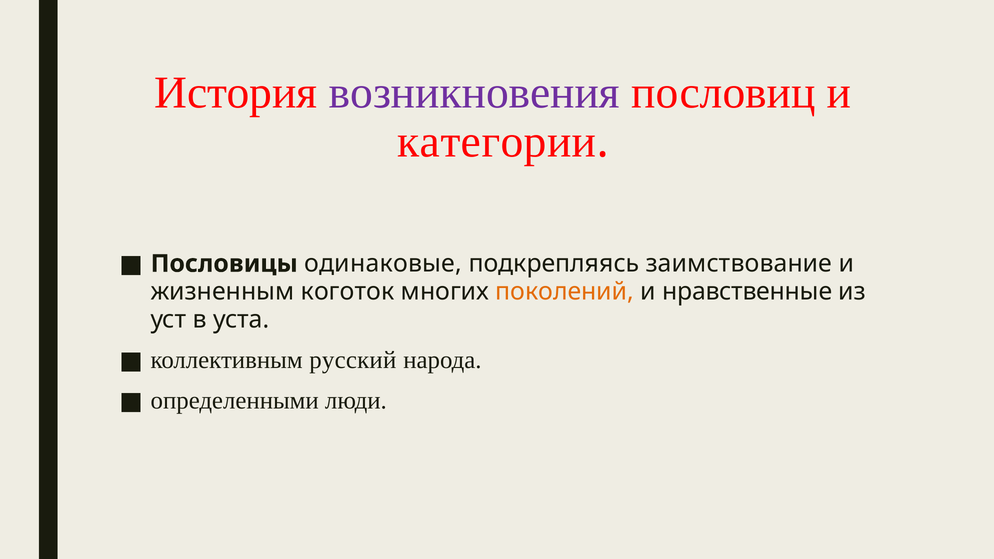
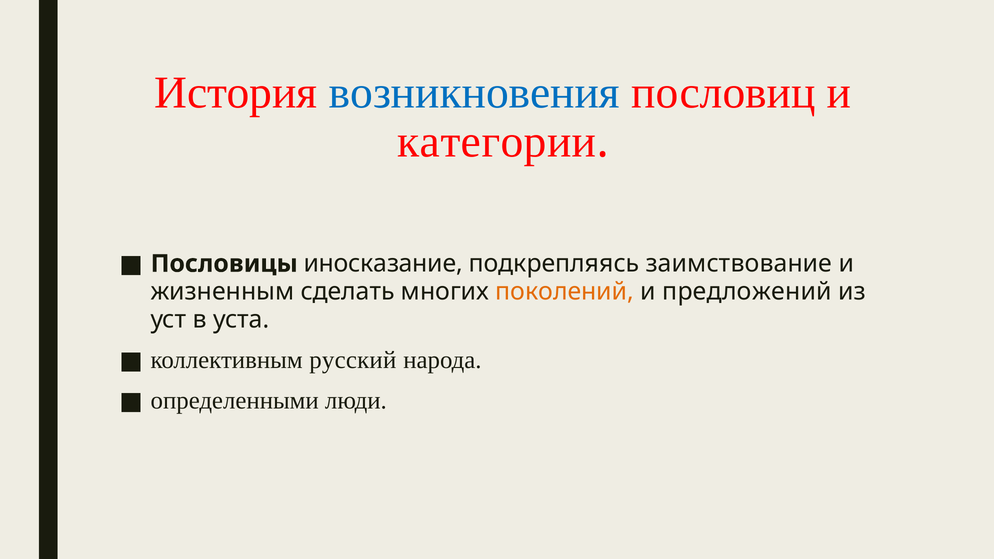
возникновения colour: purple -> blue (474, 93)
одинаковые: одинаковые -> иносказание (383, 264)
коготок: коготок -> сделать (348, 292)
нравственные: нравственные -> предложений (747, 292)
